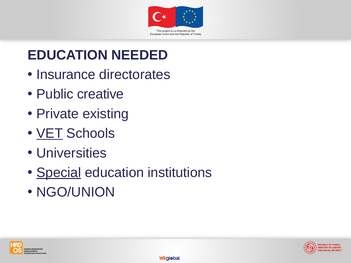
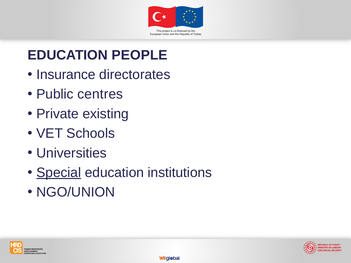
NEEDED: NEEDED -> PEOPLE (140, 55)
creative: creative -> centres (100, 94)
VET underline: present -> none (50, 134)
